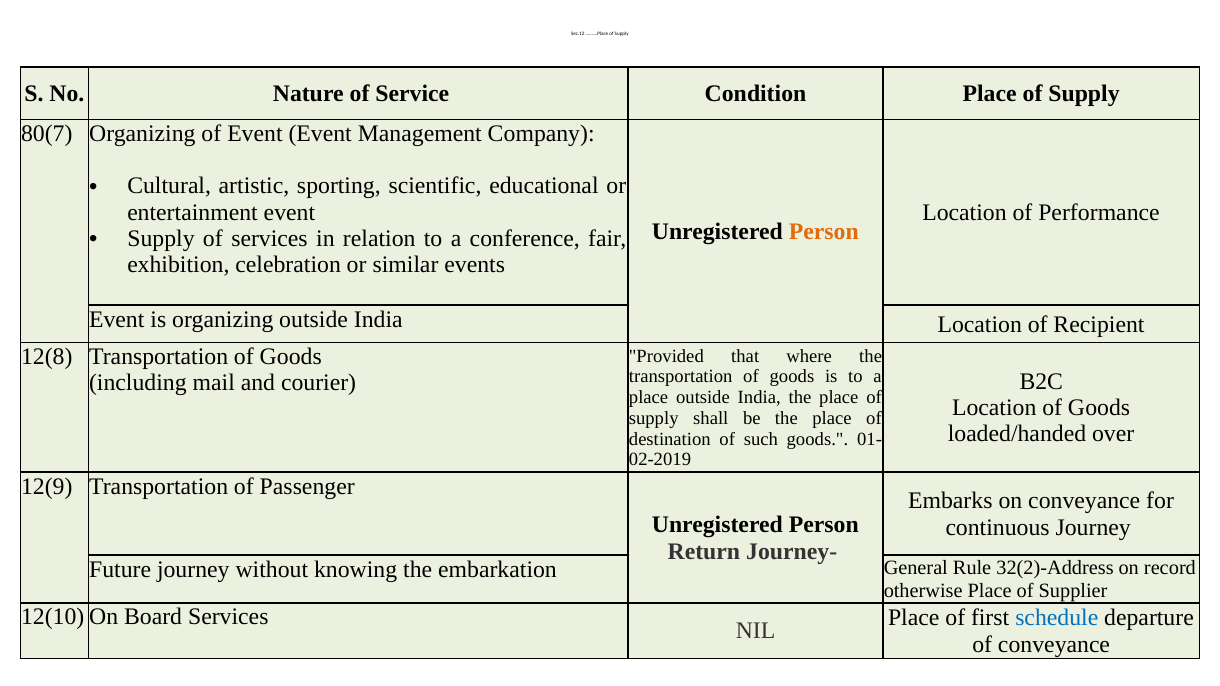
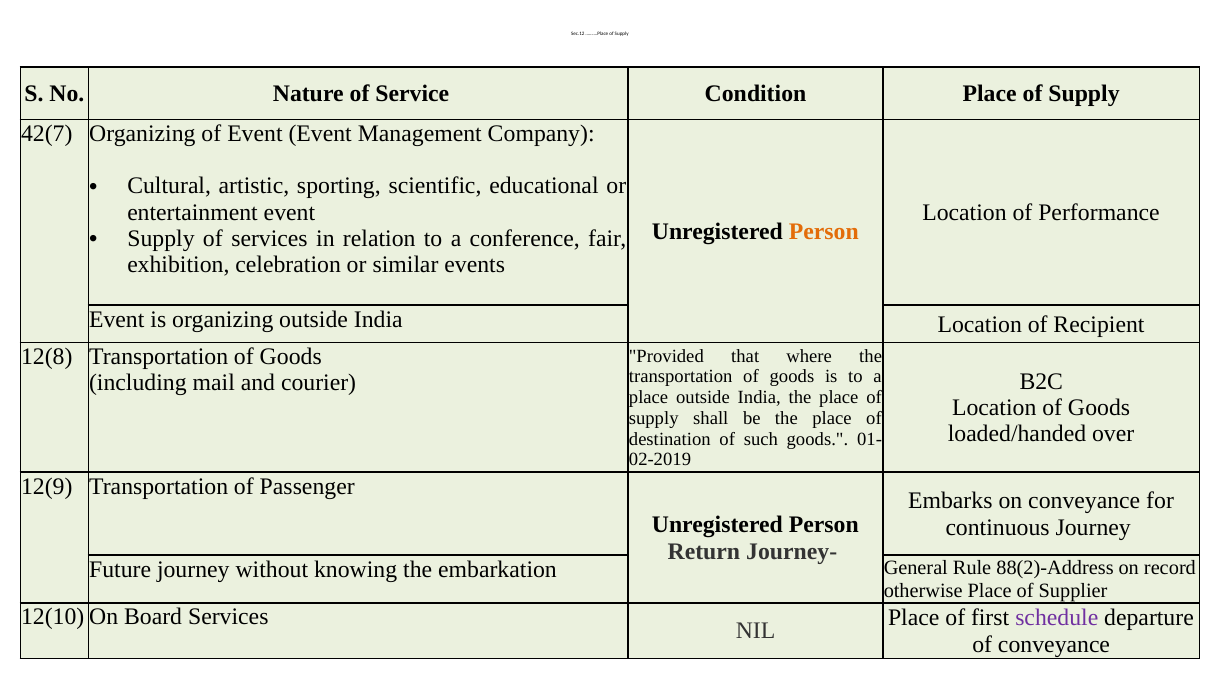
80(7: 80(7 -> 42(7 (47, 134)
32(2)-Address: 32(2)-Address -> 88(2)-Address (1055, 568)
schedule colour: blue -> purple (1057, 618)
